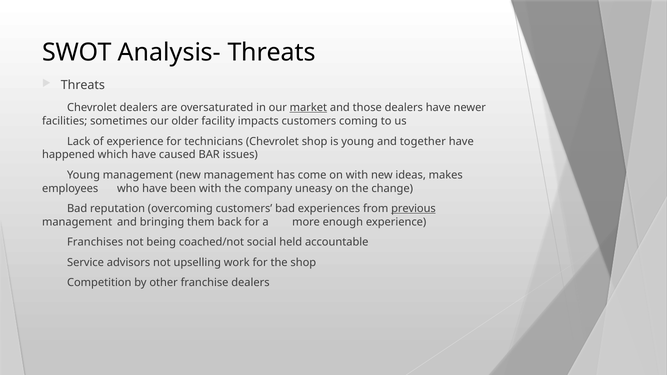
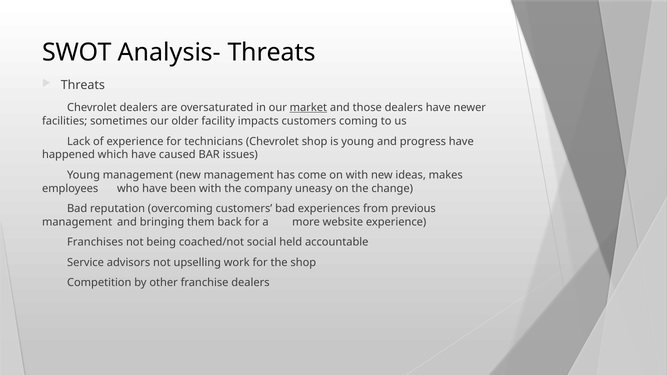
together: together -> progress (423, 141)
previous underline: present -> none (413, 209)
enough: enough -> website (343, 222)
